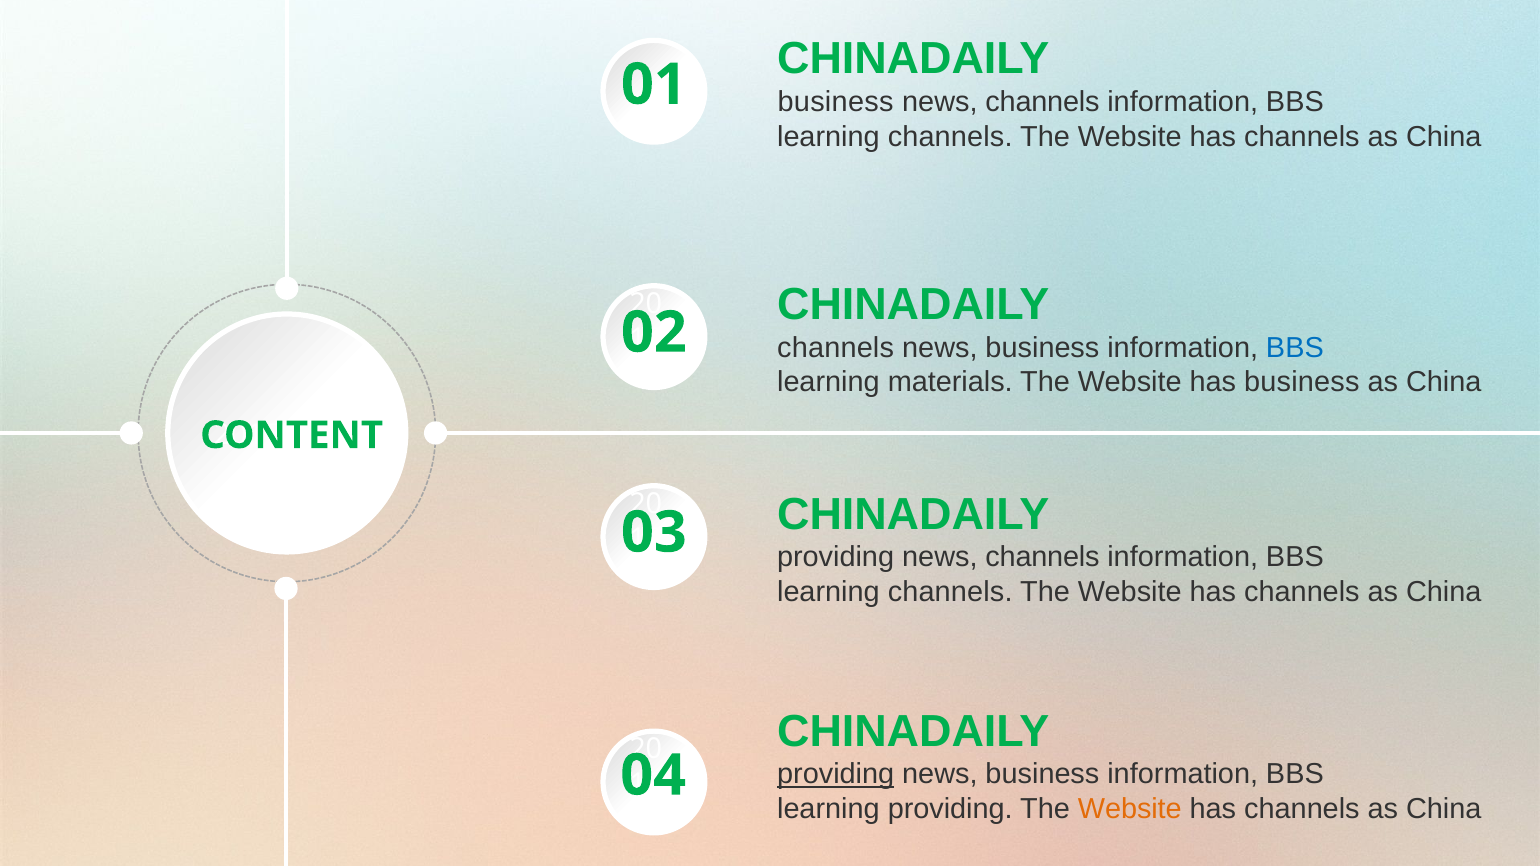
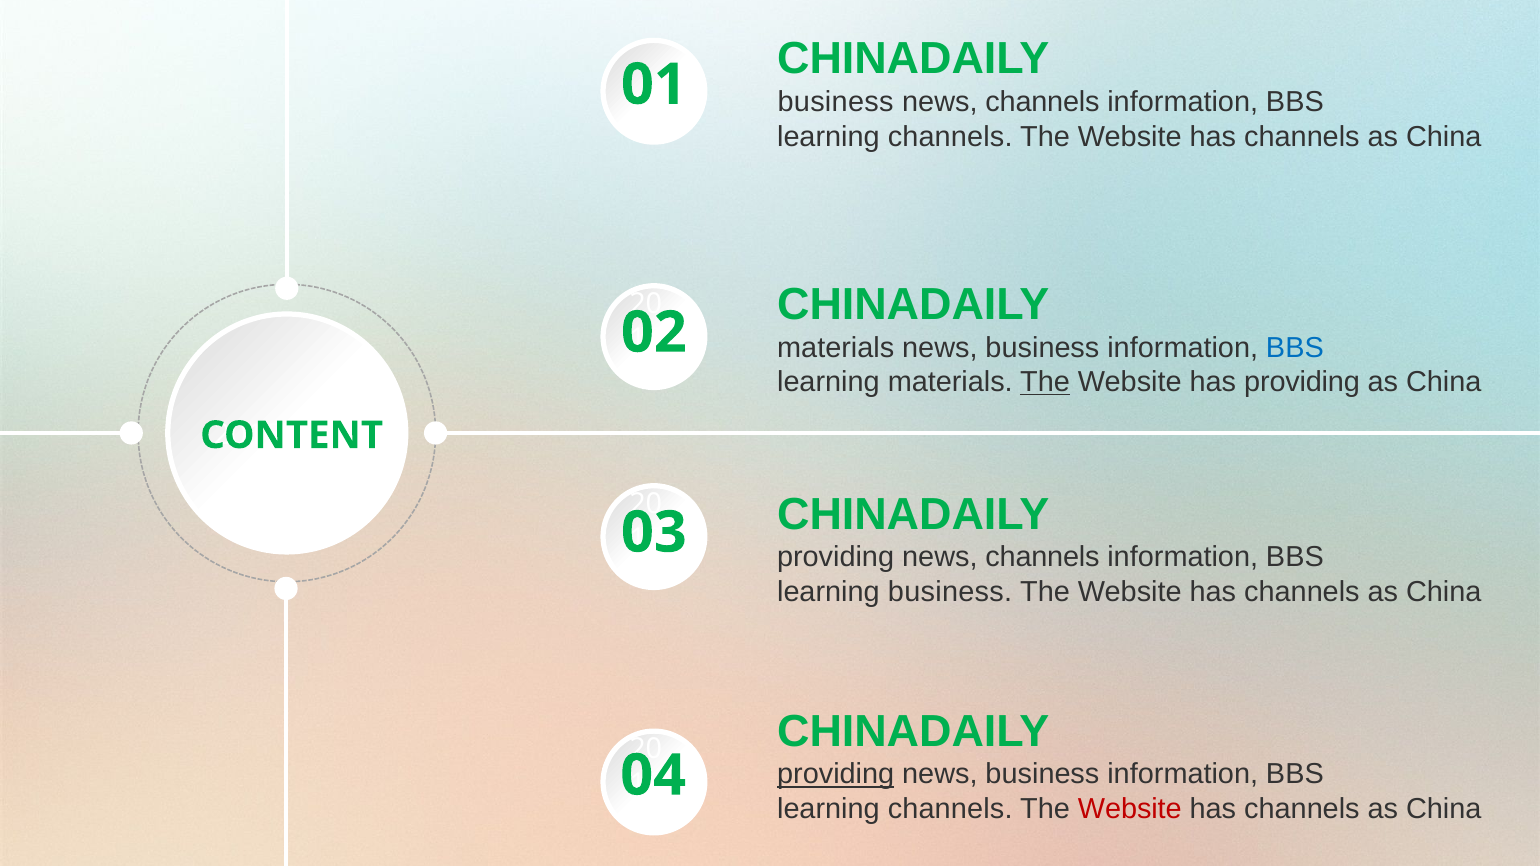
channels: channels -> materials (836, 348)
The underline: none -> present (1045, 382)
has business: business -> providing (1302, 382)
channels: channels -> business (950, 592)
providing: providing -> channels (950, 809)
Website colour: orange -> red (1130, 809)
